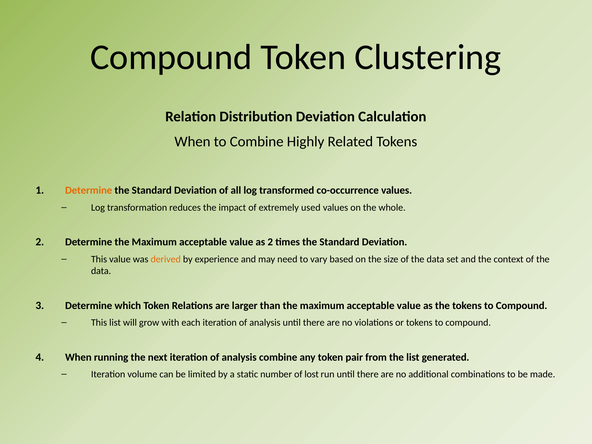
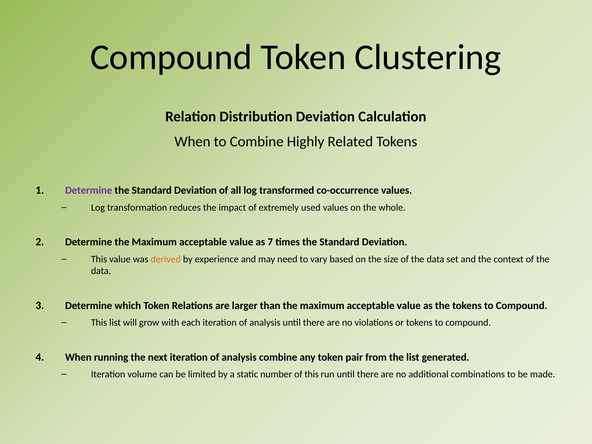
Determine colour: orange -> purple (89, 190)
as 2: 2 -> 7 (270, 242)
of lost: lost -> this (312, 374)
